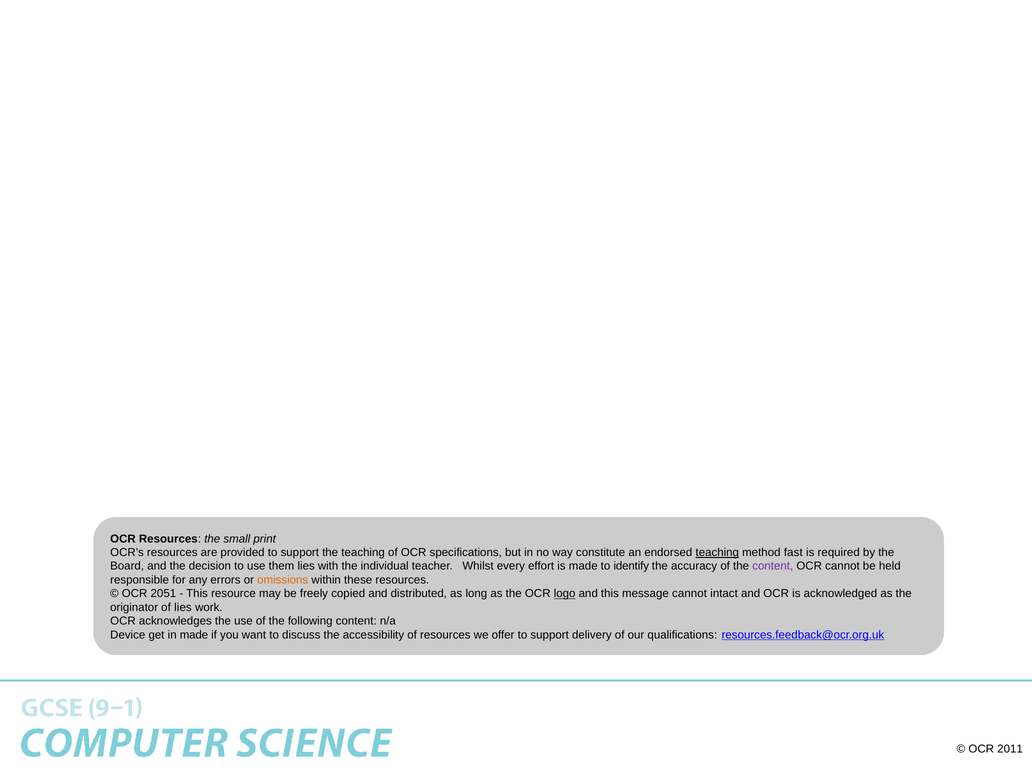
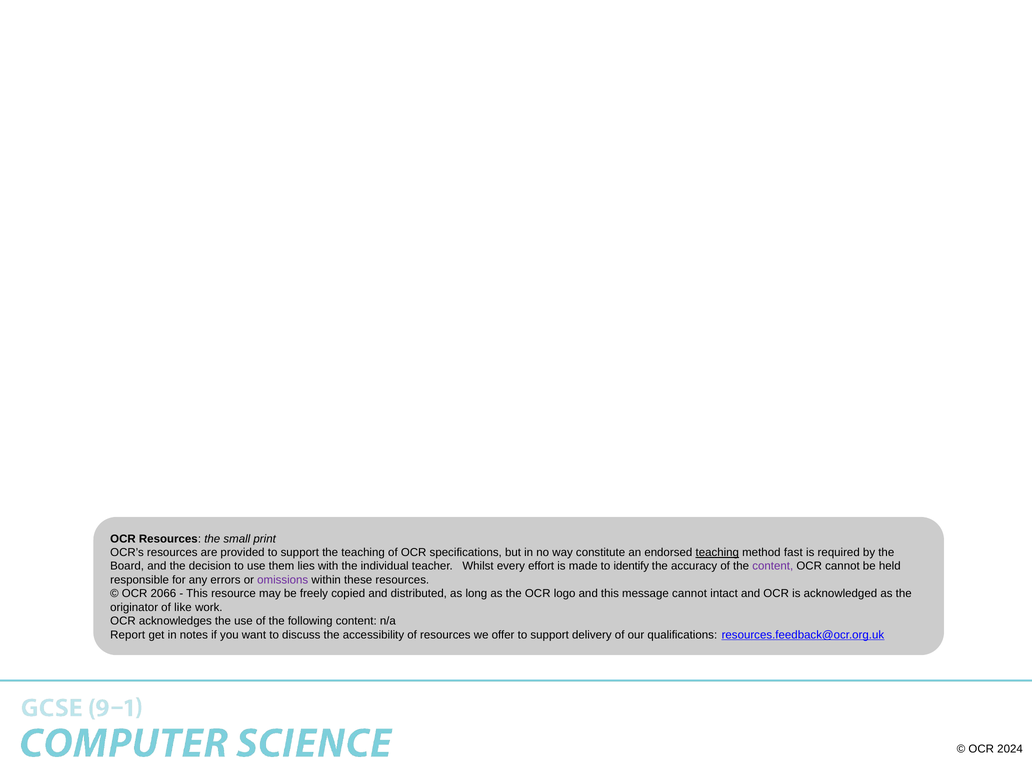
omissions colour: orange -> purple (283, 580)
2051: 2051 -> 2066 (163, 594)
logo underline: present -> none (565, 594)
of lies: lies -> like (183, 607)
Device: Device -> Report (128, 635)
in made: made -> notes (194, 635)
2011: 2011 -> 2024 (1010, 749)
